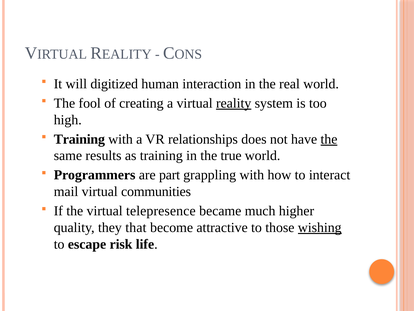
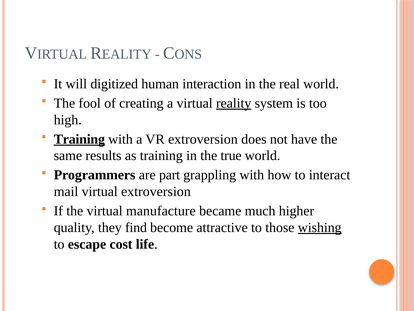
Training underline: none -> present (79, 139)
VR relationships: relationships -> extroversion (203, 139)
the underline: present -> none (329, 139)
virtual communities: communities -> extroversion (156, 191)
telepresence: telepresence -> manufacture (161, 211)
that: that -> find (136, 227)
risk: risk -> cost (121, 244)
